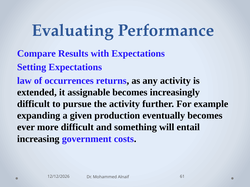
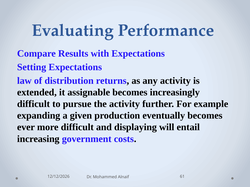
occurrences: occurrences -> distribution (69, 81)
something: something -> displaying (135, 128)
